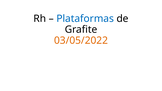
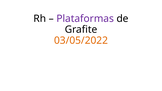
Plataformas colour: blue -> purple (85, 19)
